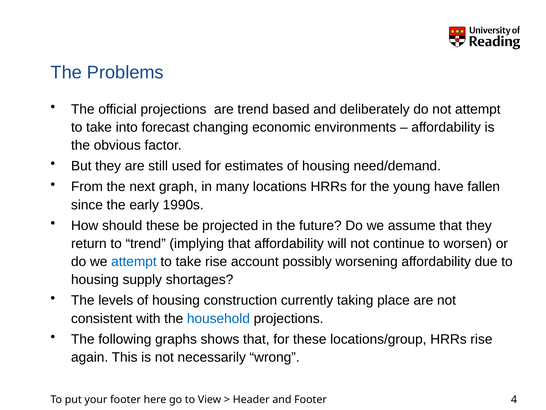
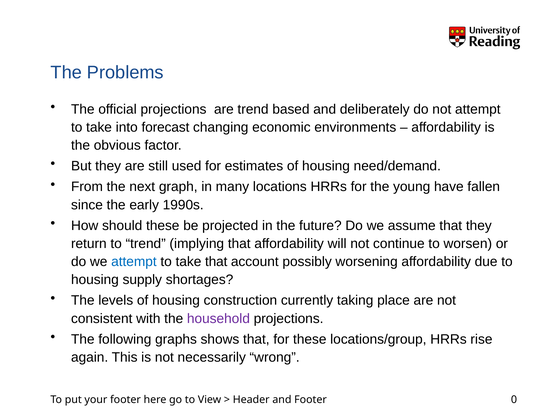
take rise: rise -> that (216, 261)
household colour: blue -> purple (218, 318)
4: 4 -> 0 (514, 399)
